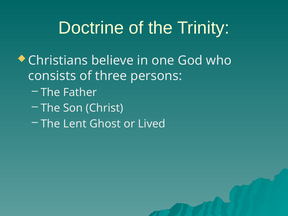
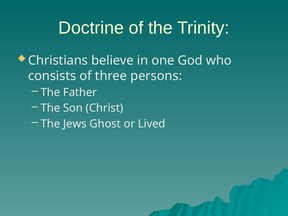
Lent: Lent -> Jews (75, 124)
